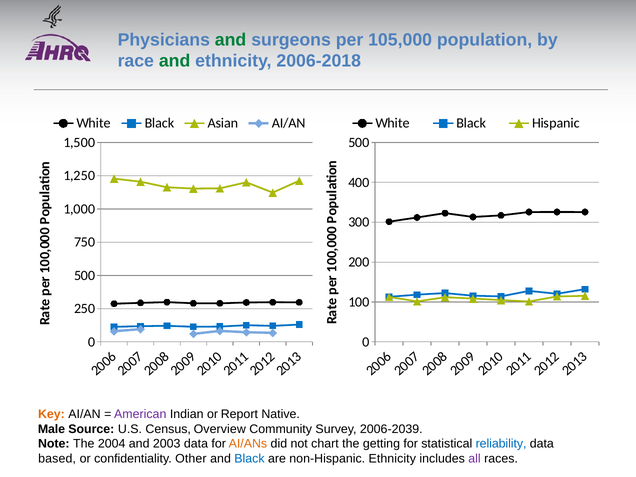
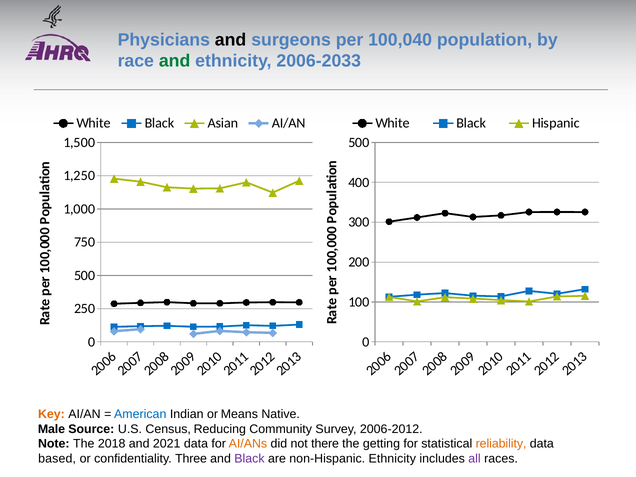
and colour: green -> black (231, 40)
105,000: 105,000 -> 100,040 (400, 40)
2006-2018: 2006-2018 -> 2006-2033 (319, 61)
American colour: purple -> blue (140, 414)
Report: Report -> Means (239, 414)
Overview: Overview -> Reducing (220, 429)
2006-2039: 2006-2039 -> 2006-2012 (391, 429)
2004: 2004 -> 2018 (112, 444)
2003: 2003 -> 2021 (167, 444)
chart: chart -> there (325, 444)
reliability colour: blue -> orange (501, 444)
Other: Other -> Three (191, 459)
Black colour: blue -> purple (249, 459)
